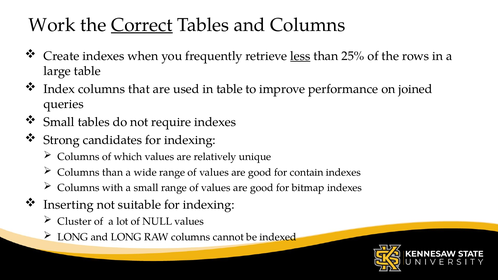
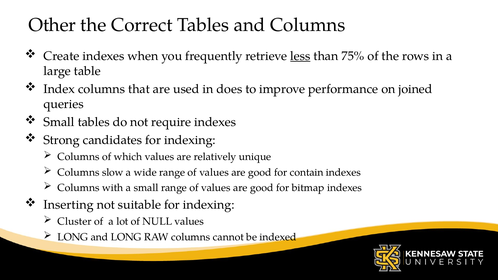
Work: Work -> Other (52, 25)
Correct underline: present -> none (142, 25)
25%: 25% -> 75% (353, 56)
in table: table -> does (229, 89)
Columns than: than -> slow (113, 172)
